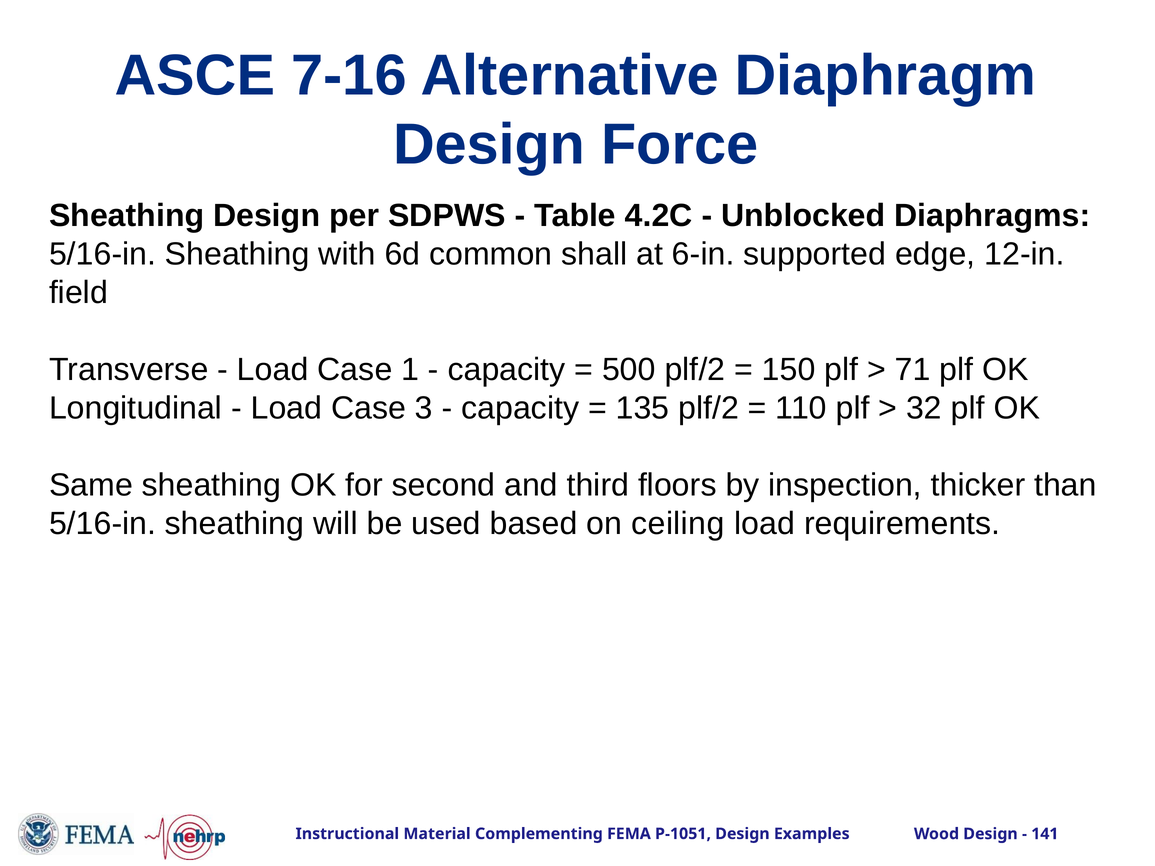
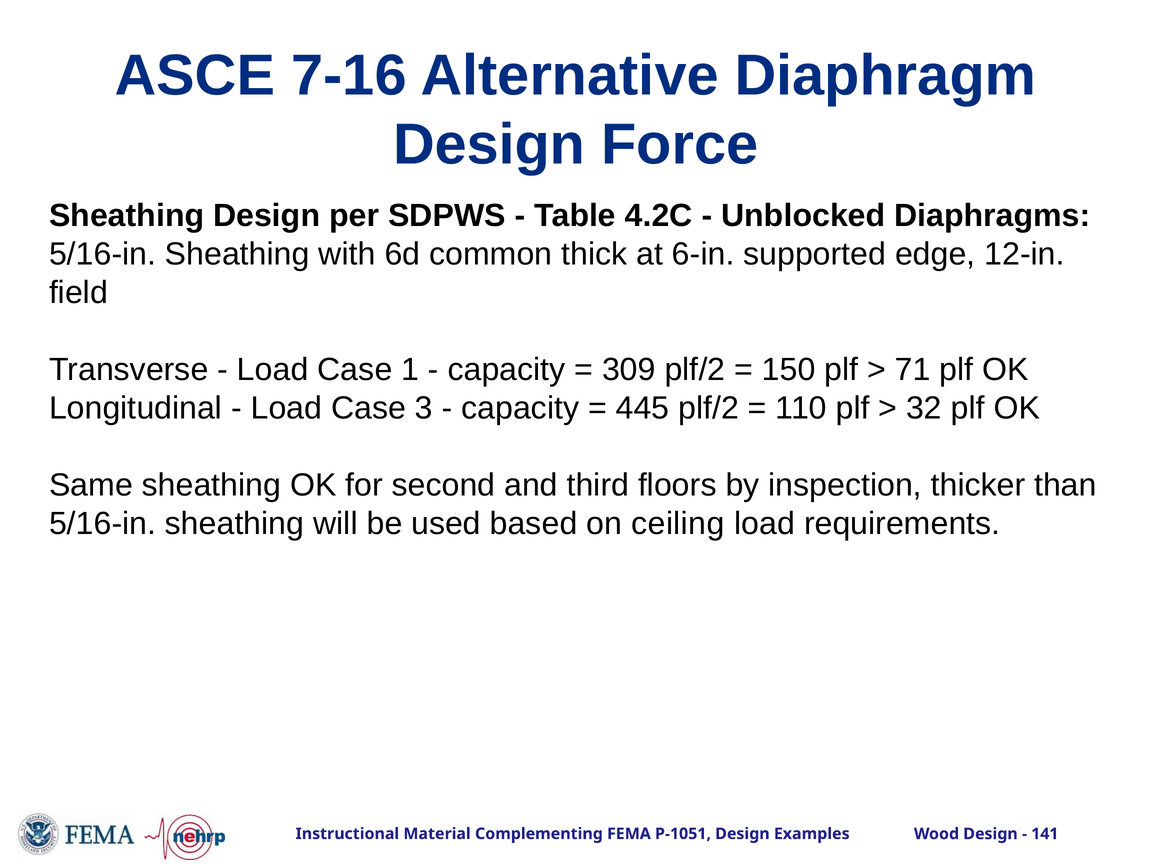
shall: shall -> thick (594, 254)
500: 500 -> 309 (629, 370)
135: 135 -> 445 (643, 408)
